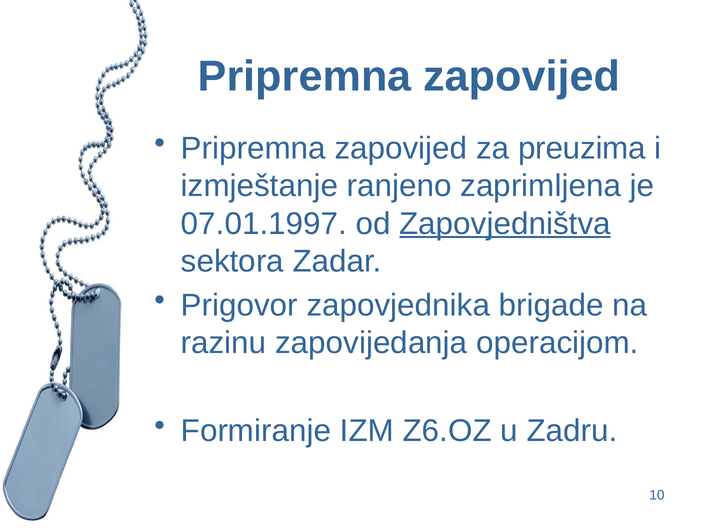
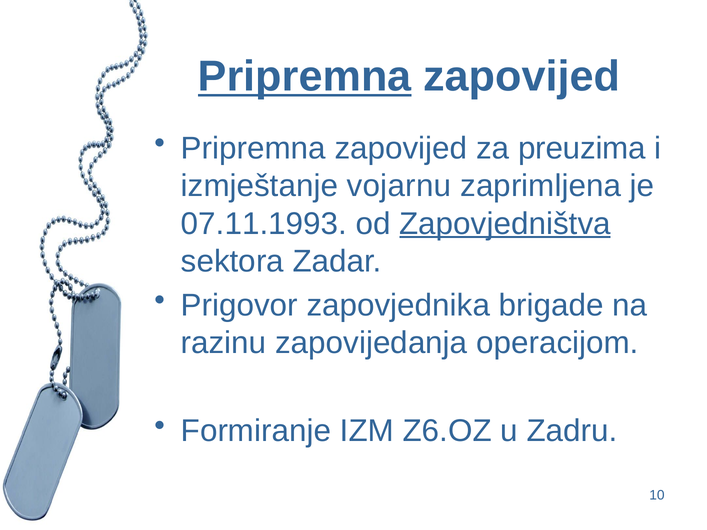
Pripremna underline: none -> present (305, 77)
ranjeno: ranjeno -> vojarnu (399, 186)
07.01.1997: 07.01.1997 -> 07.11.1993 (264, 224)
